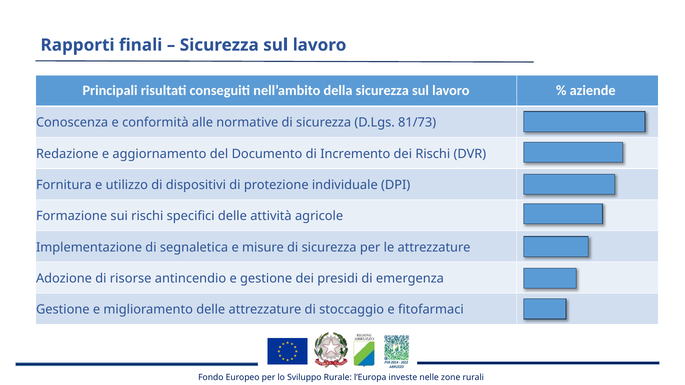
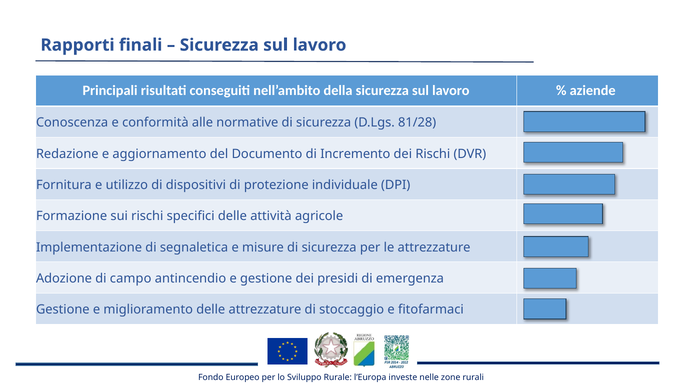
81/73: 81/73 -> 81/28 (417, 123)
risorse: risorse -> campo (131, 279)
